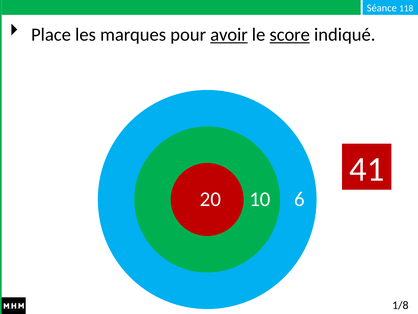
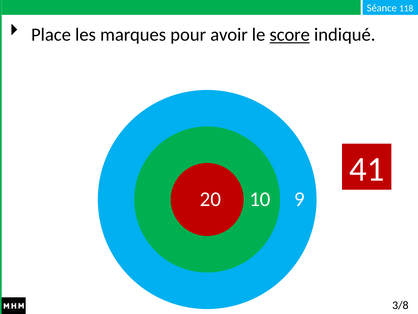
avoir underline: present -> none (229, 35)
6: 6 -> 9 (299, 199)
1/8: 1/8 -> 3/8 (400, 305)
